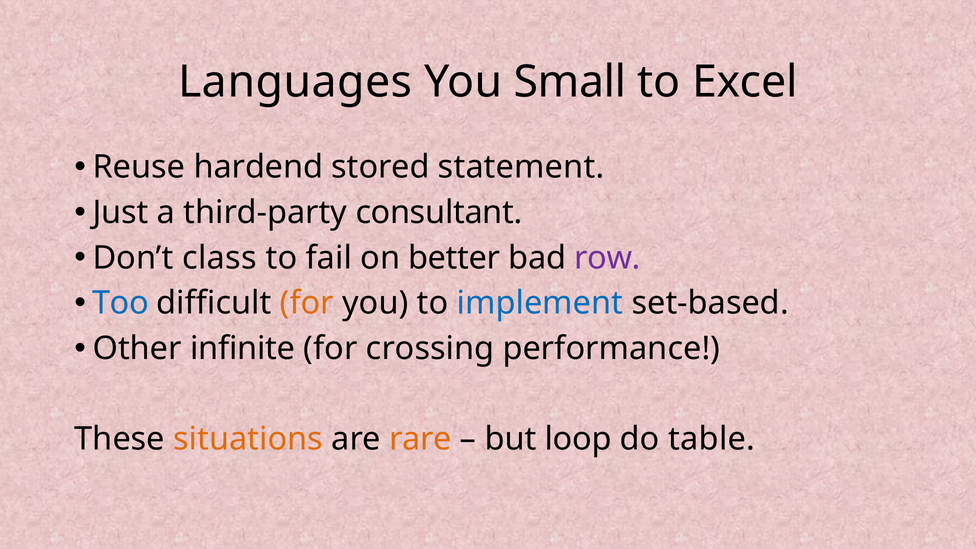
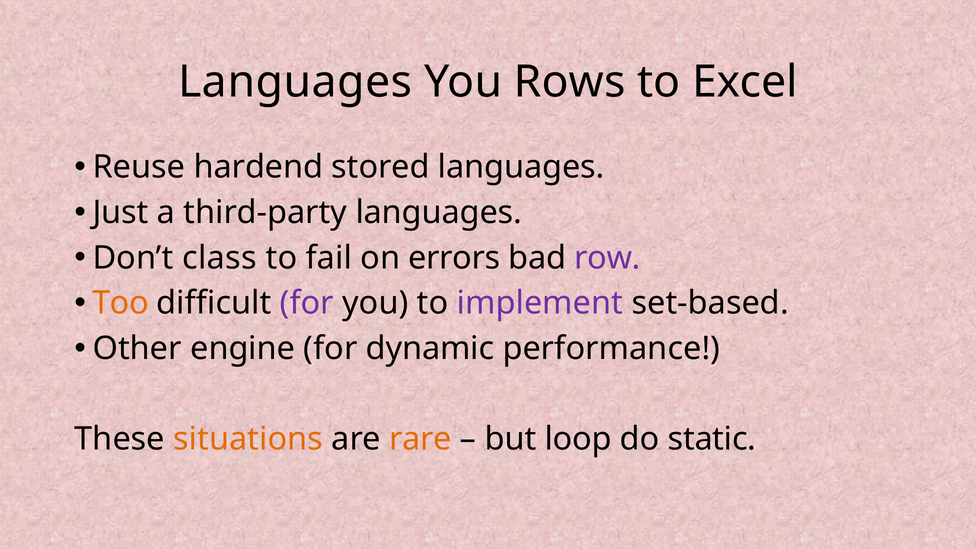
Small: Small -> Rows (570, 82)
stored statement: statement -> languages (521, 167)
third-party consultant: consultant -> languages (439, 213)
better: better -> errors (454, 258)
Too colour: blue -> orange (120, 303)
for colour: orange -> purple (307, 303)
implement colour: blue -> purple (540, 303)
infinite: infinite -> engine (243, 349)
crossing: crossing -> dynamic (430, 349)
table: table -> static (712, 439)
